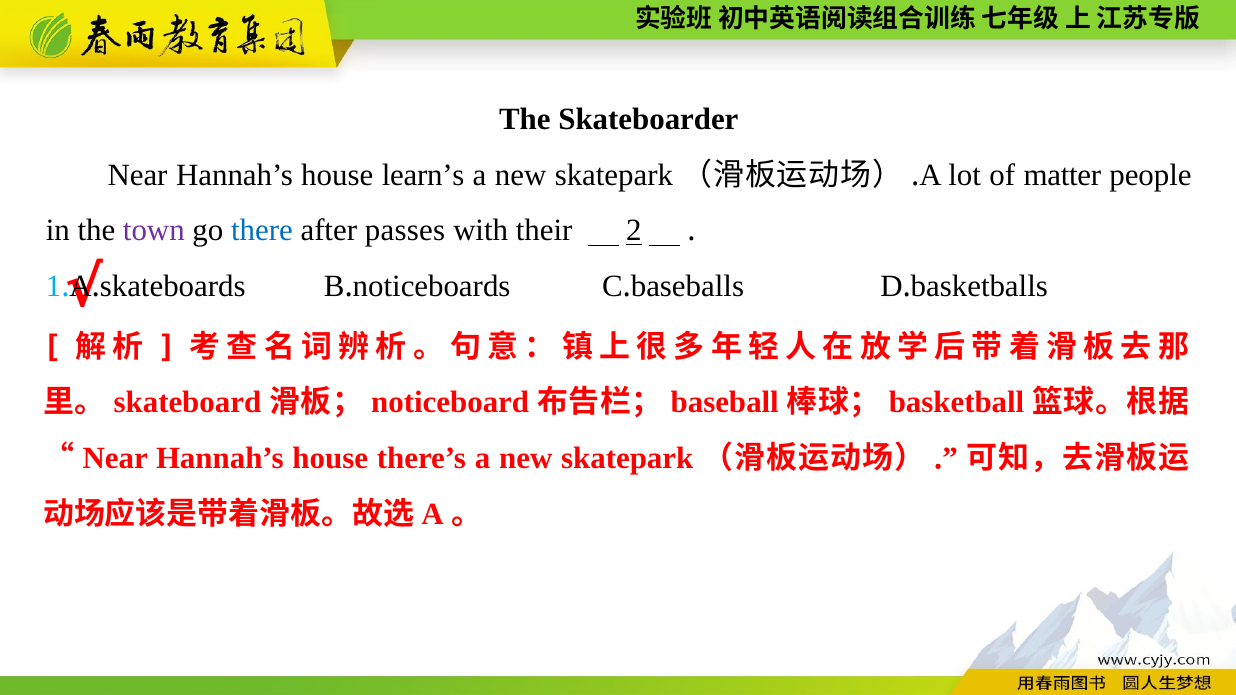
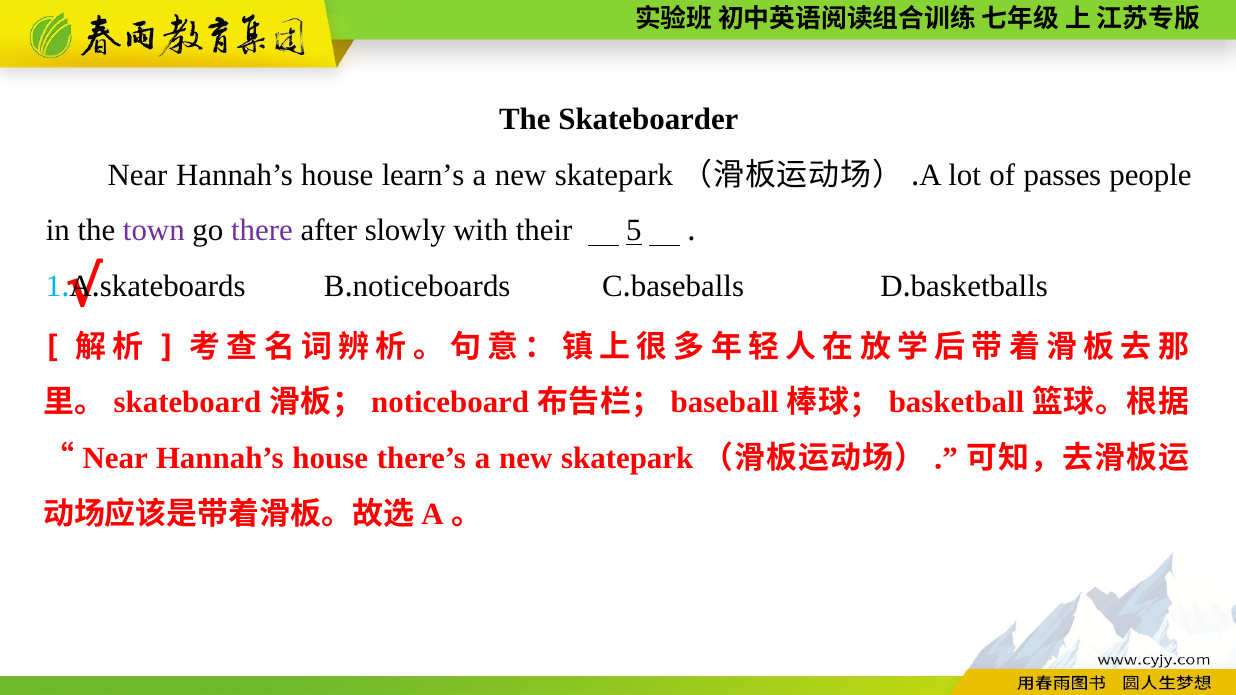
matter: matter -> passes (1062, 175)
there colour: blue -> purple (262, 231)
passes: passes -> slowly (405, 231)
2: 2 -> 5 (634, 231)
